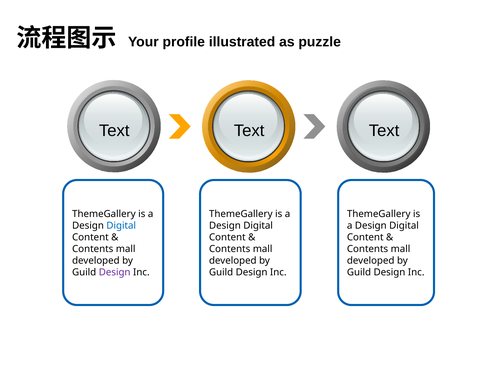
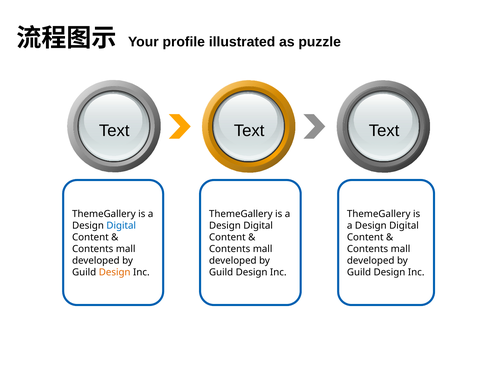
Design colour: purple -> orange (115, 272)
